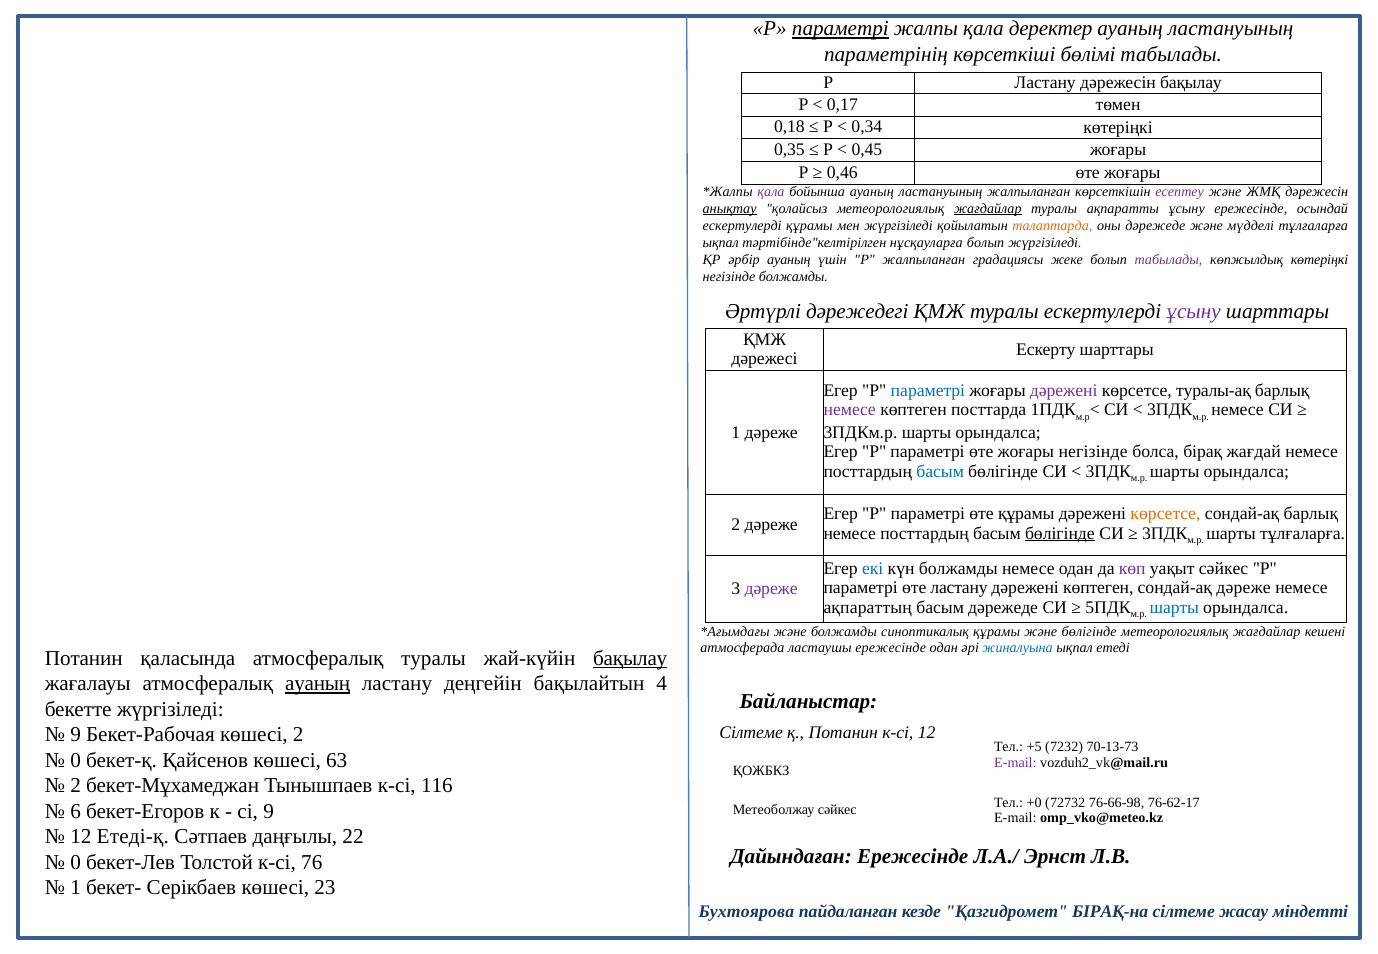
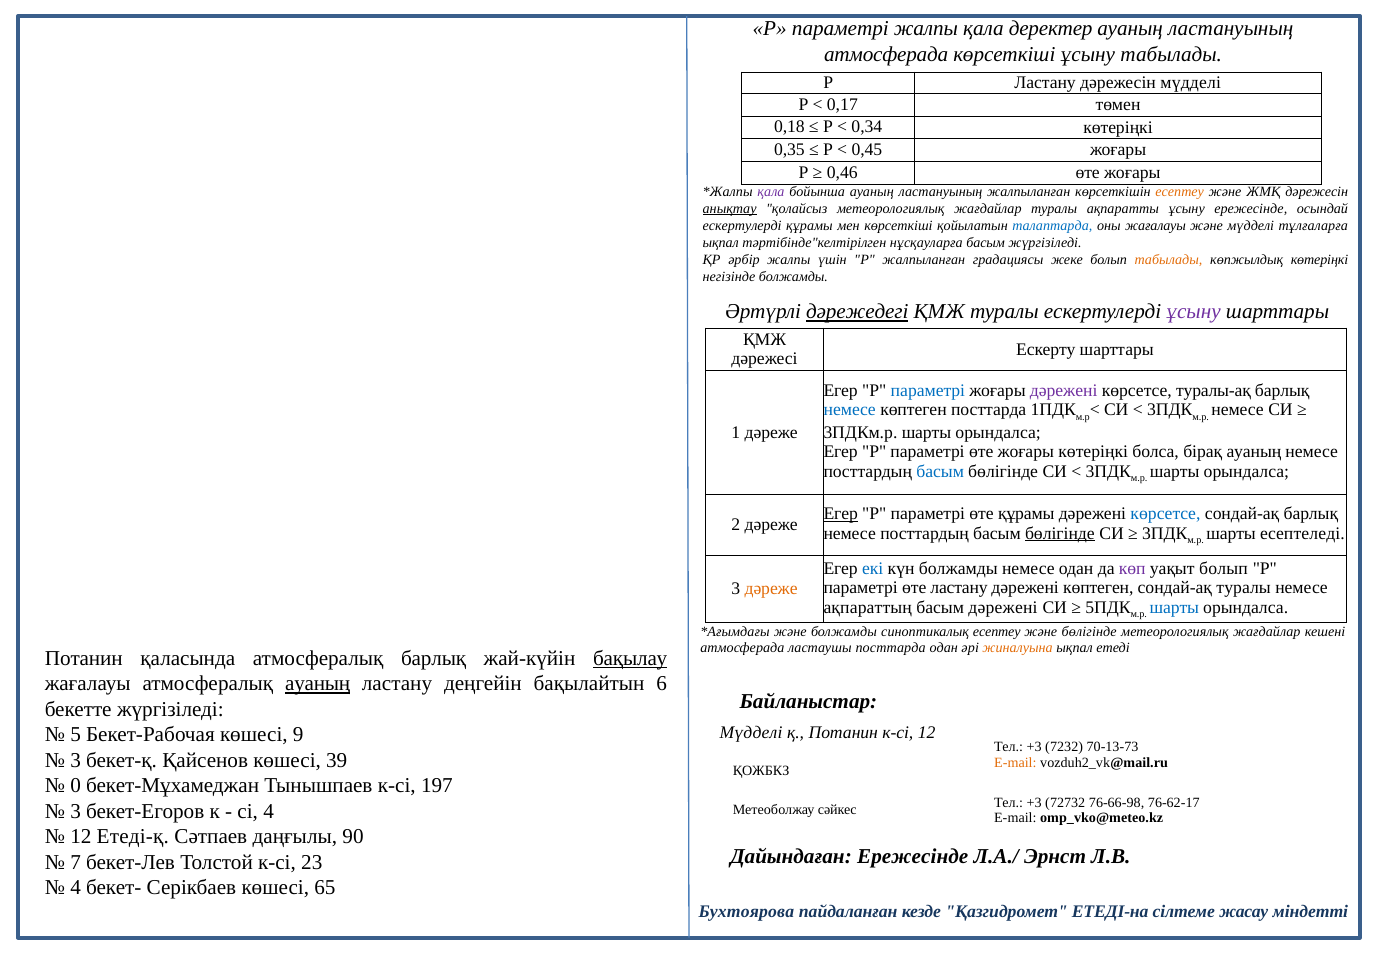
параметрі underline: present -> none (840, 29)
параметрінің: параметрінің -> атмосферада (886, 54)
көрсеткіші бөлімі: бөлімі -> ұсыну (1088, 54)
дәрежесін бақылау: бақылау -> мүдделі (1191, 83)
есептеу colour: purple -> orange (1180, 192)
жағдайлар underline: present -> none (988, 209)
мен жүргізіледі: жүргізіледі -> көрсеткіші (898, 226)
талаптарда colour: orange -> blue (1052, 226)
оны дәрежеде: дәрежеде -> жағалауы (1156, 226)
нұсқауларға болып: болып -> басым (986, 243)
әрбір ауаның: ауаның -> жалпы (789, 259)
табылады colour: purple -> orange (1169, 259)
дәрежедегі underline: none -> present (857, 312)
немесе colour: purple -> blue (850, 410)
жоғары негізінде: негізінде -> көтеріңкі (1093, 452)
бірақ жағдай: жағдай -> ауаның (1254, 452)
Егер underline: none -> present (841, 514)
көрсетсе colour: orange -> blue (1165, 514)
шарты тұлғаларға: тұлғаларға -> есептеледі (1302, 533)
уақыт сәйкес: сәйкес -> болып (1224, 568)
сондай-ақ дәреже: дәреже -> туралы (1244, 588)
дәреже colour: purple -> orange (771, 589)
басым дәрежеде: дәрежеде -> дәрежені (1003, 607)
синоптикалық құрамы: құрамы -> есептеу (997, 631)
ластаушы ережесінде: ережесінде -> посттарда (891, 648)
жиналуына colour: blue -> orange (1018, 648)
атмосфералық туралы: туралы -> барлық (434, 659)
4: 4 -> 6 (662, 684)
Сілтеме: Сілтеме -> Мүдделі (751, 733)
9: 9 -> 5 (76, 735)
көшесі 2: 2 -> 9 (298, 735)
+5: +5 -> +3 (1034, 747)
0: 0 -> 3 (76, 760)
63: 63 -> 39 (337, 760)
E-mail colour: purple -> orange (1015, 763)
2: 2 -> 0 (76, 786)
116: 116 -> 197 (437, 786)
+0: +0 -> +3 (1034, 802)
6: 6 -> 3 (76, 811)
сі 9: 9 -> 4 (269, 811)
22: 22 -> 90 (353, 837)
0: 0 -> 7 (76, 862)
76: 76 -> 23 (312, 862)
1: 1 -> 4 (76, 888)
23: 23 -> 65 (325, 888)
БІРАҚ-на: БІРАҚ-на -> ЕТЕДІ-на (1110, 912)
